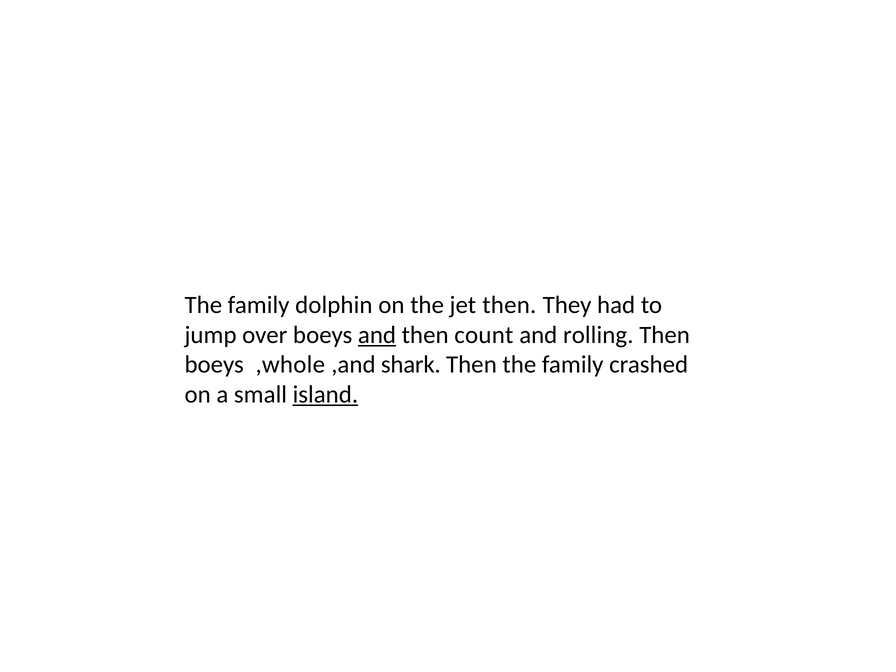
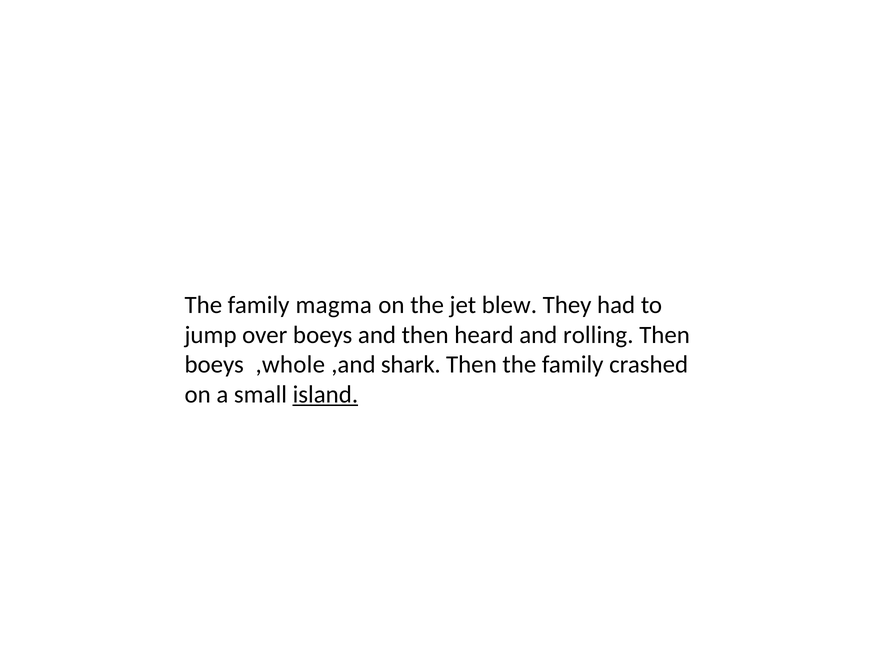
dolphin: dolphin -> magma (334, 305)
jet then: then -> blew (509, 305)
and underline: present -> none (377, 335)
count: count -> heard (484, 335)
